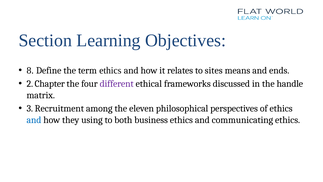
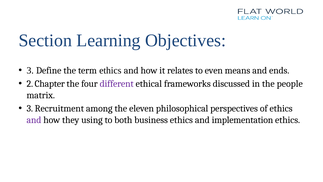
8: 8 -> 3 (30, 70)
sites: sites -> even (214, 70)
handle: handle -> people (290, 84)
and colour: blue -> purple (34, 120)
communicating: communicating -> implementation (242, 120)
